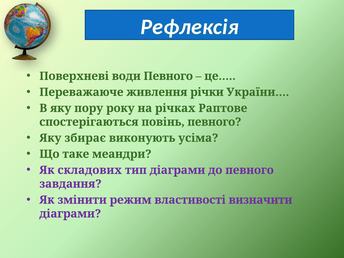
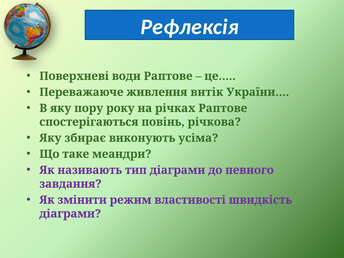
води Певного: Певного -> Раптове (168, 76)
річки: річки -> витік (207, 92)
повінь певного: певного -> річкова (214, 122)
складових: складових -> називають (90, 170)
визначити: визначити -> швидкість (260, 200)
